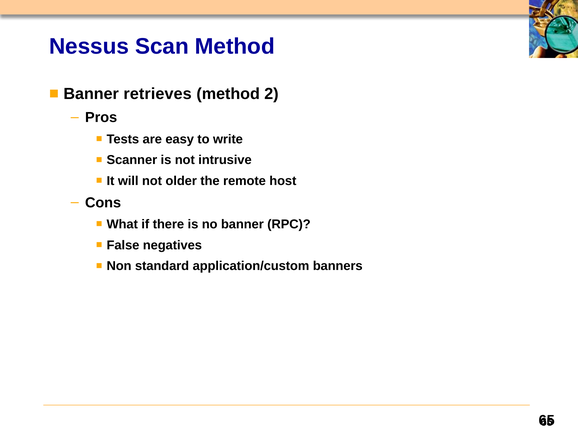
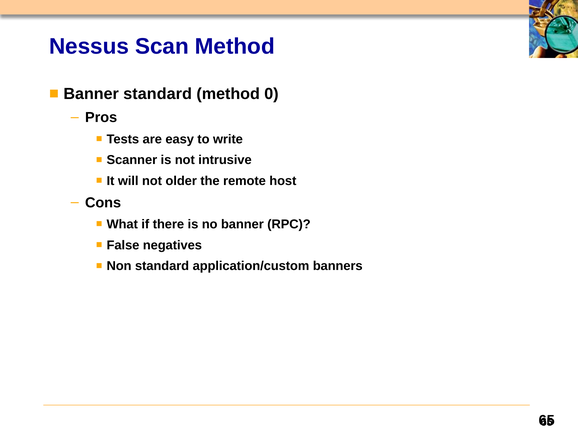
Banner retrieves: retrieves -> standard (158, 94)
2: 2 -> 0 (271, 94)
